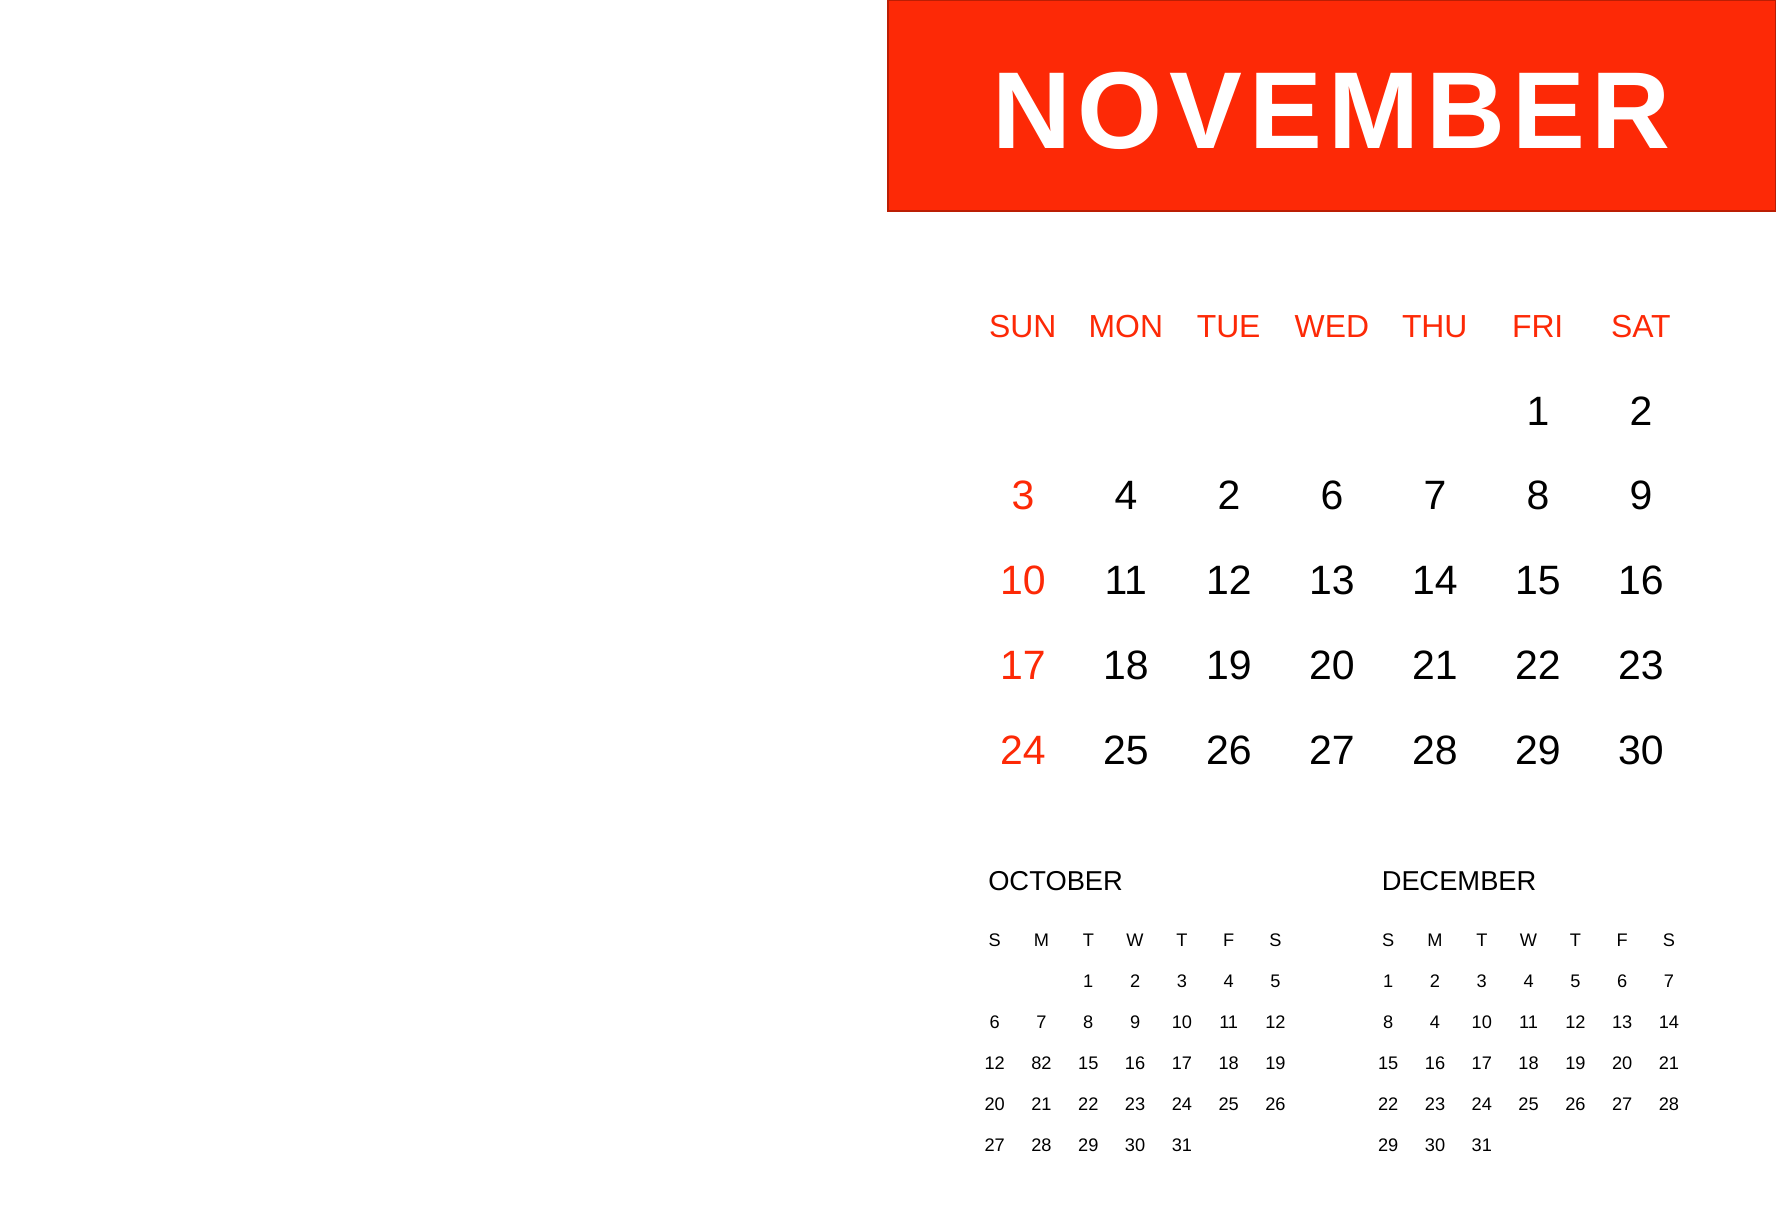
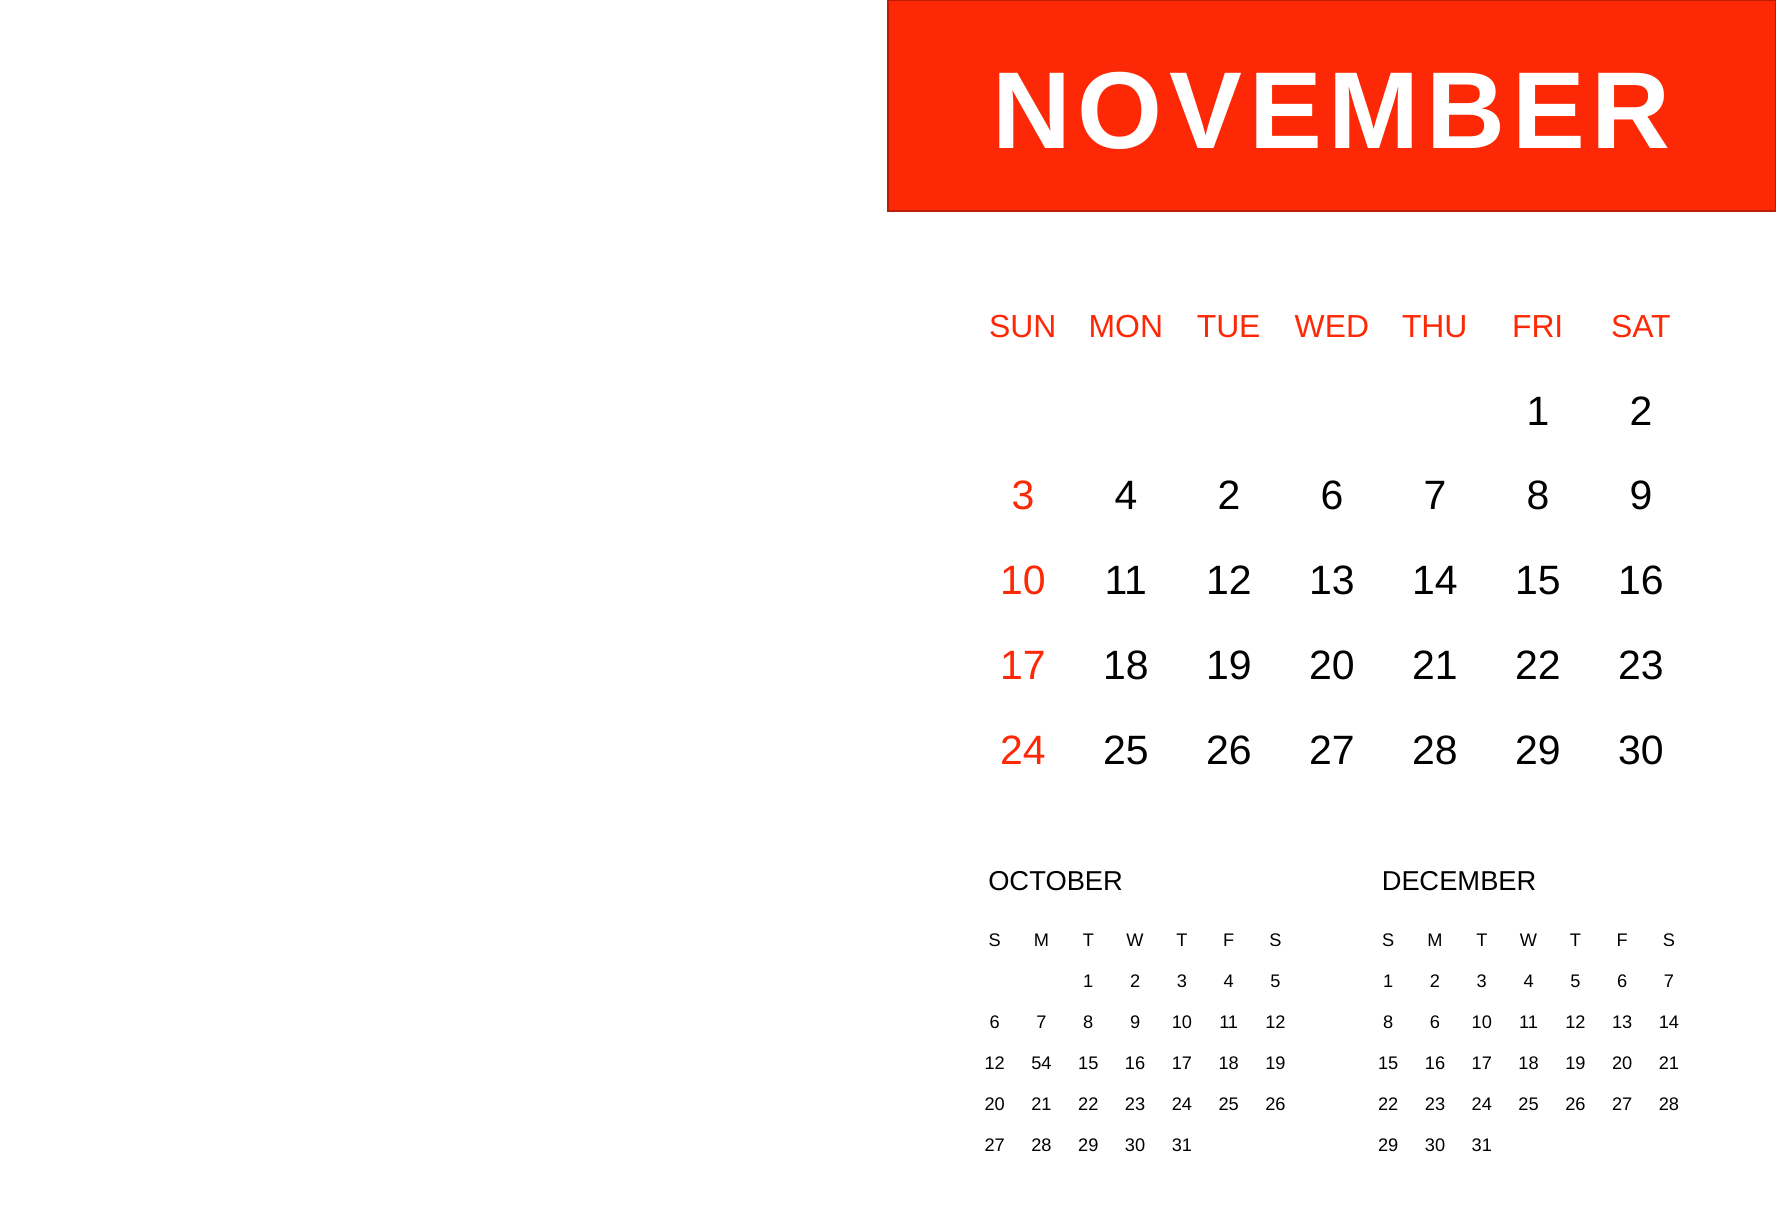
8 4: 4 -> 6 (1435, 1022)
82: 82 -> 54 (1041, 1063)
